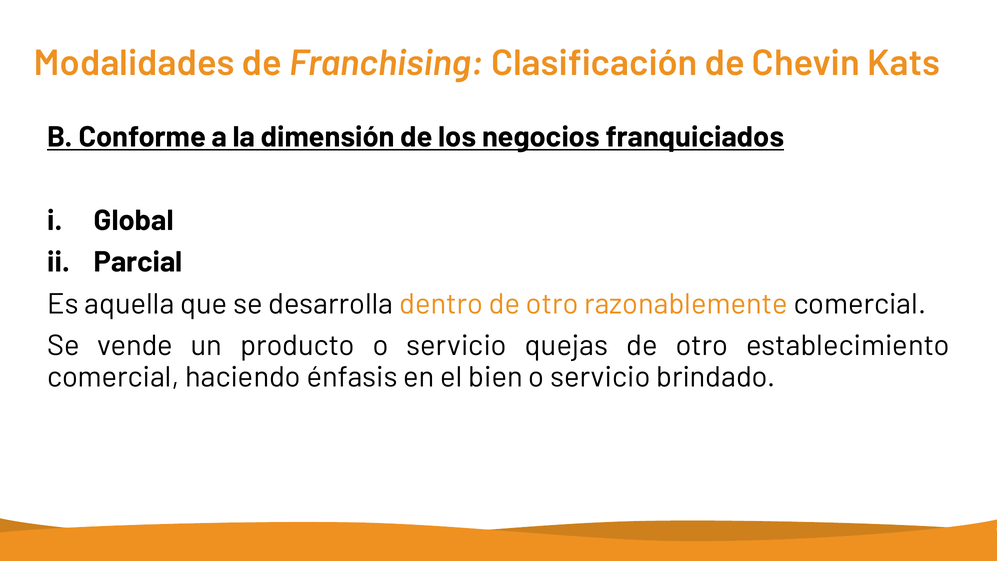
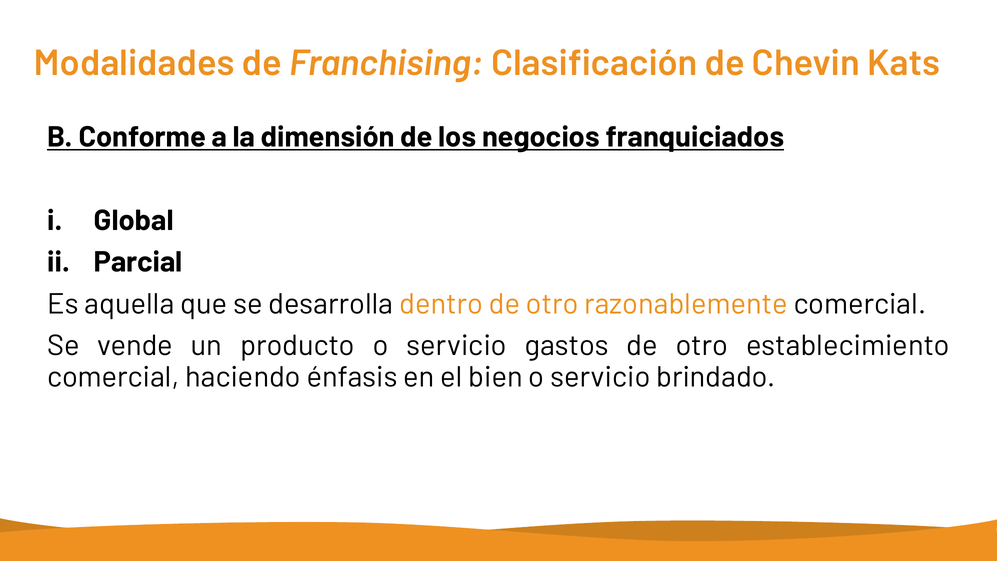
quejas: quejas -> gastos (567, 346)
